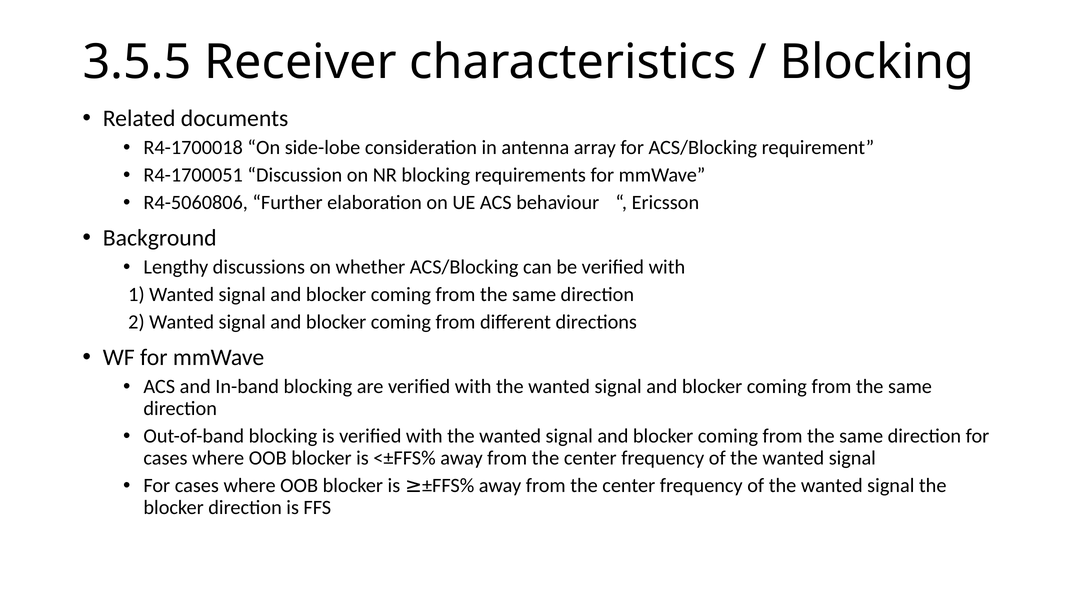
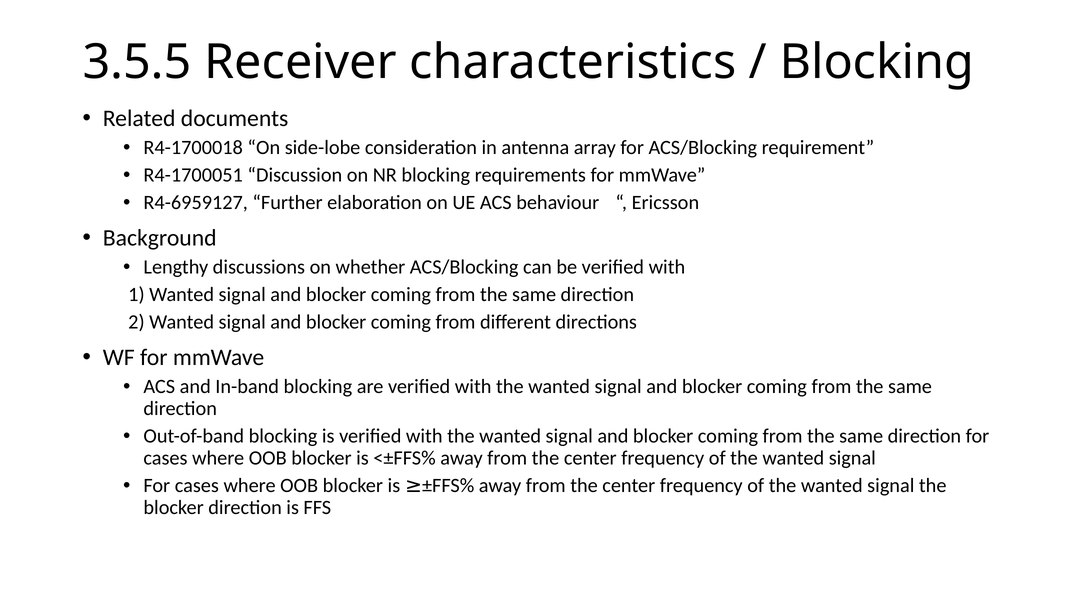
R4-5060806: R4-5060806 -> R4-6959127 (196, 203)
